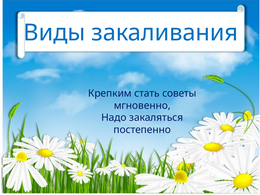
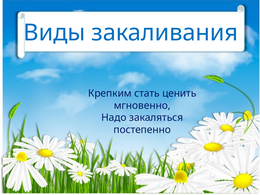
советы: советы -> ценить (179, 93)
